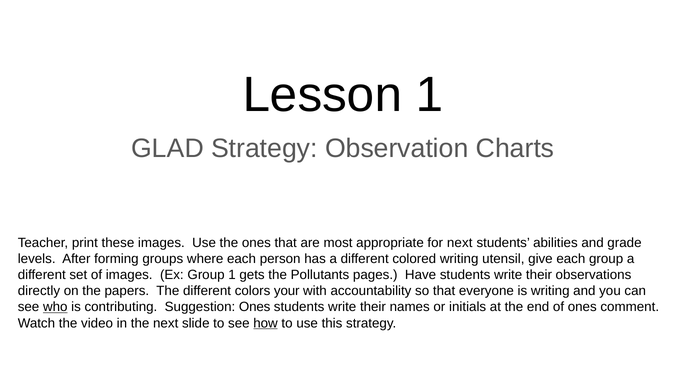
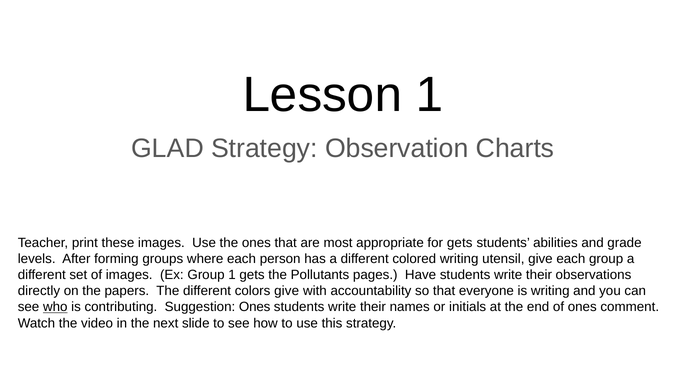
for next: next -> gets (460, 243)
colors your: your -> give (287, 291)
how underline: present -> none (265, 323)
